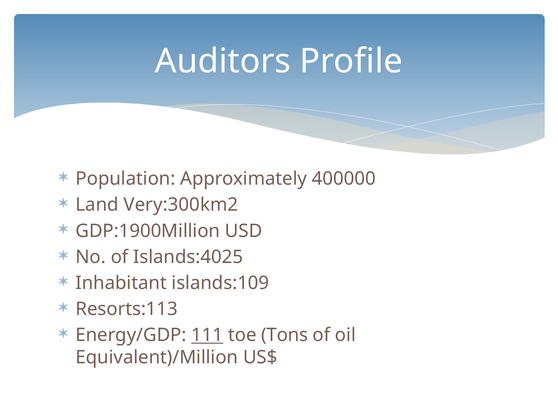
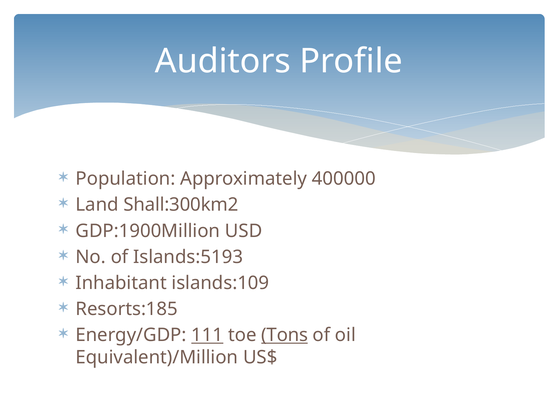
Very:300km2: Very:300km2 -> Shall:300km2 (181, 205)
Islands:4025: Islands:4025 -> Islands:5193 (188, 257)
Resorts:113: Resorts:113 -> Resorts:185 (127, 309)
Tons underline: none -> present (285, 335)
